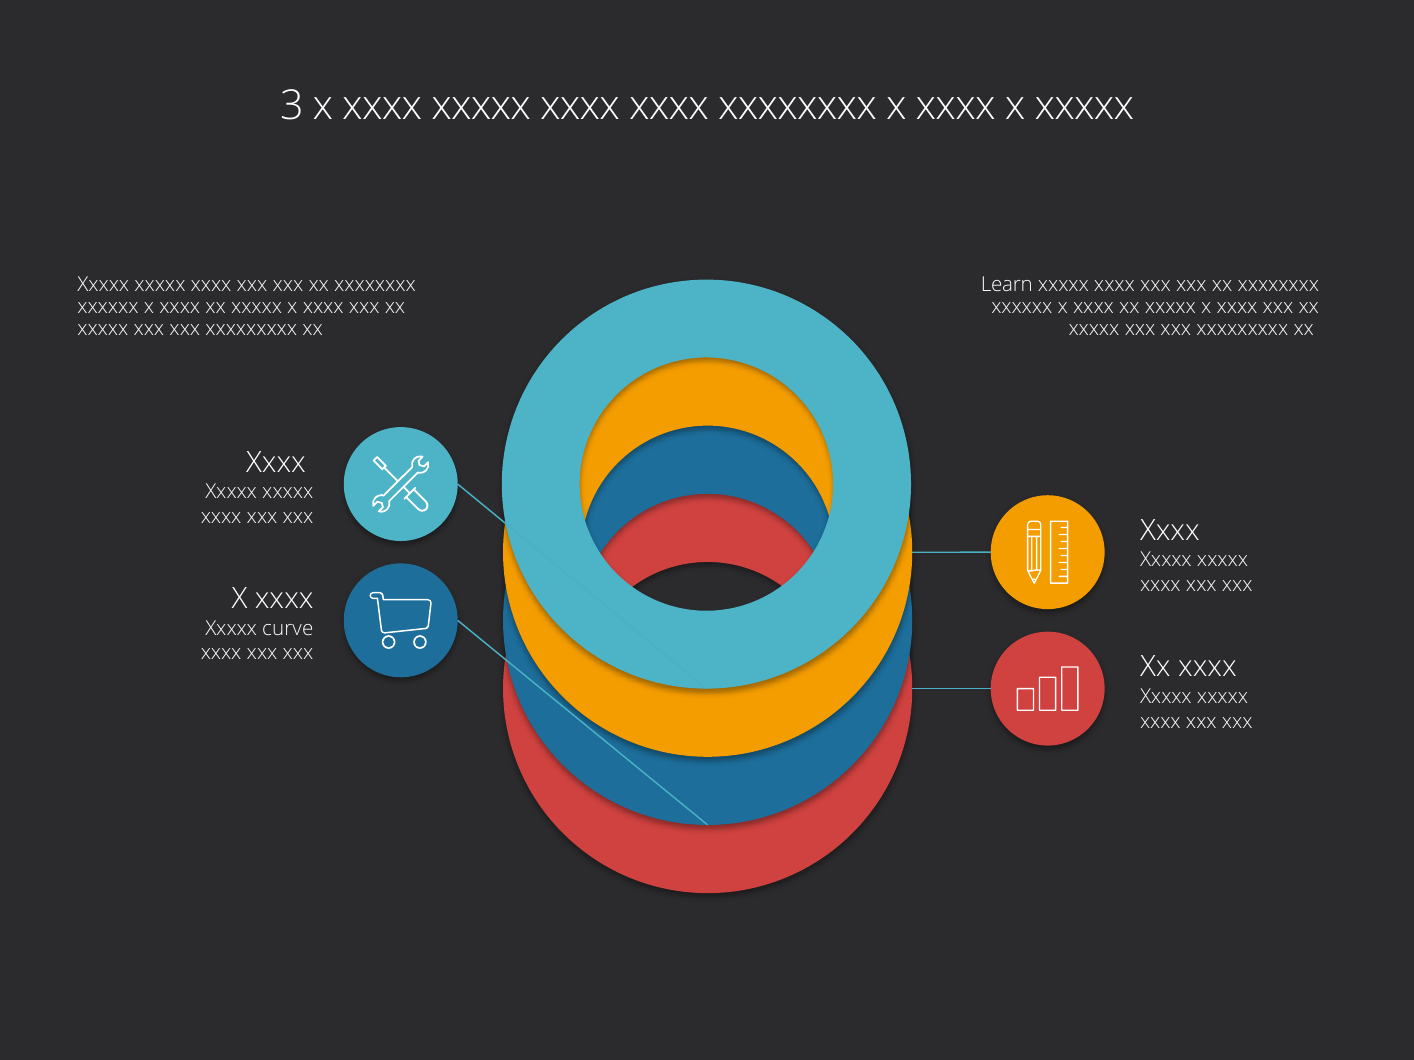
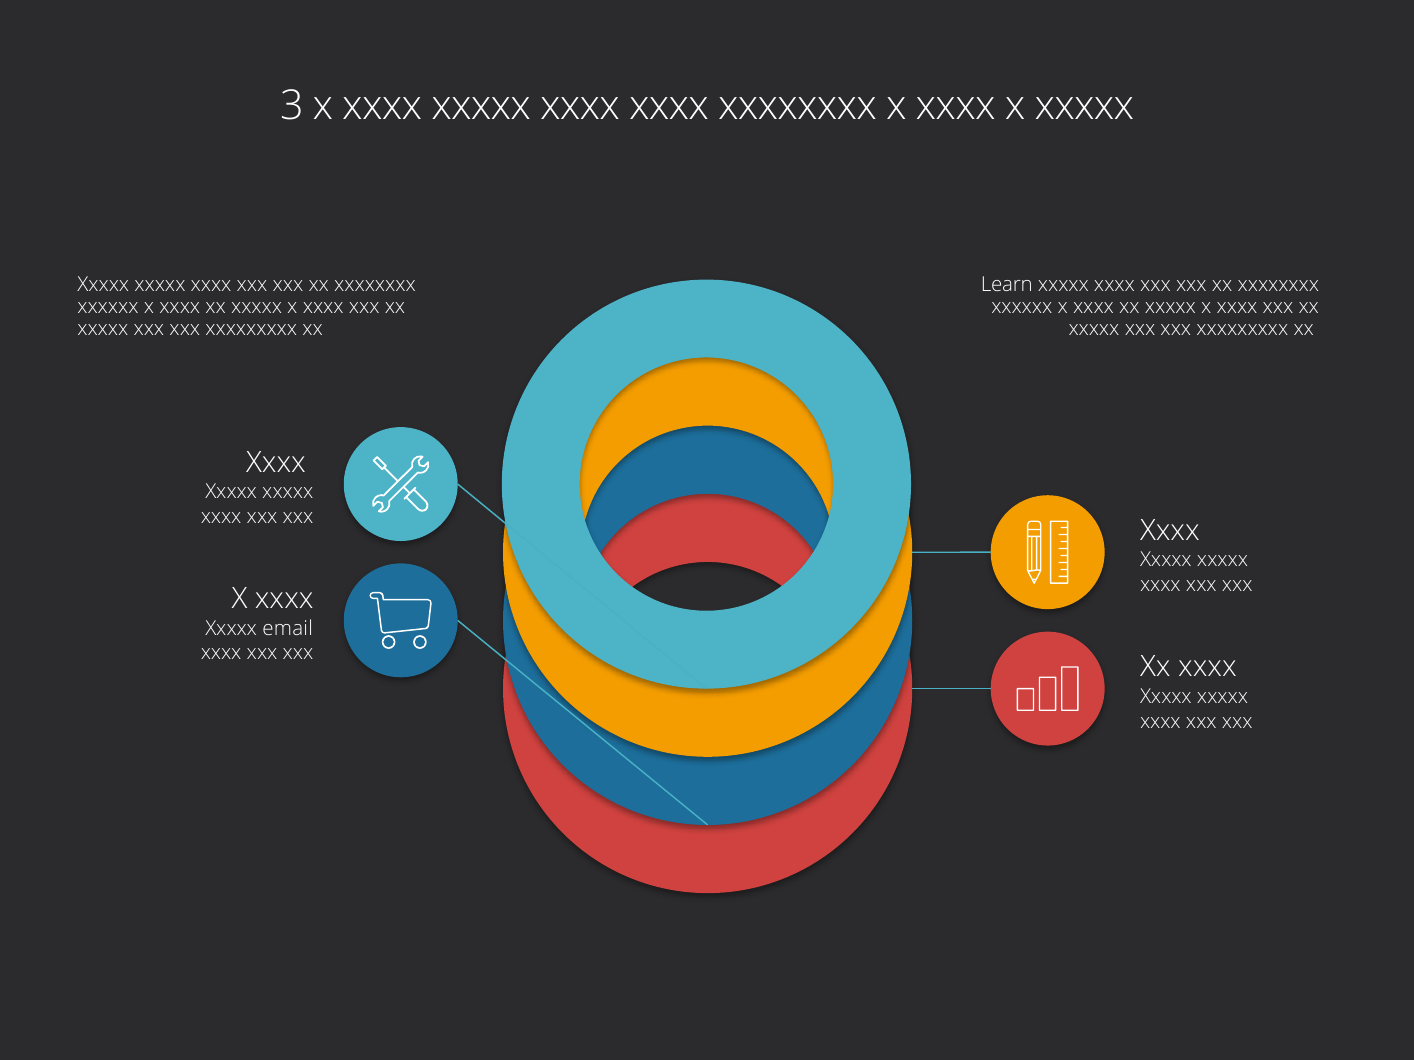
curve: curve -> email (288, 629)
